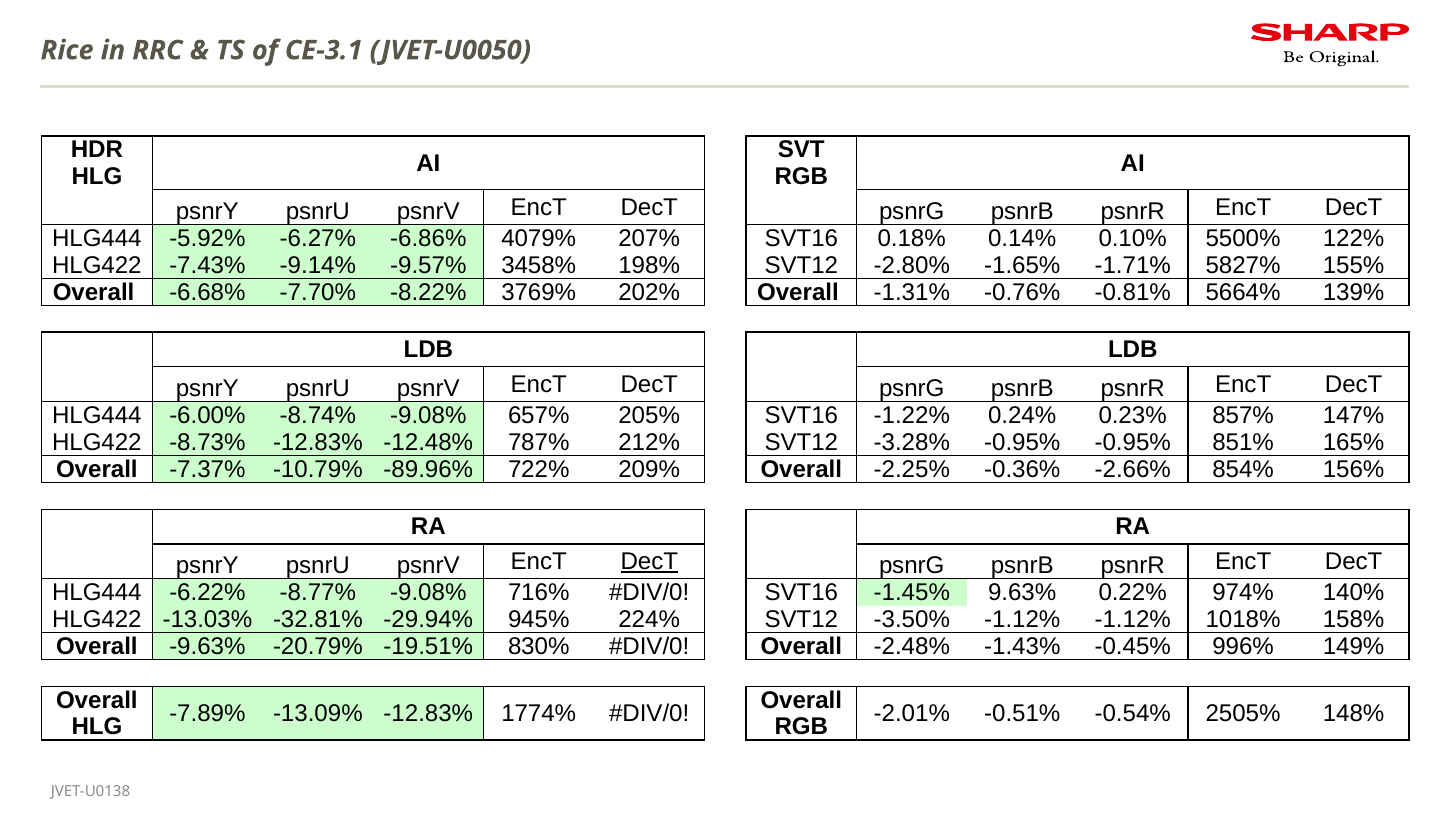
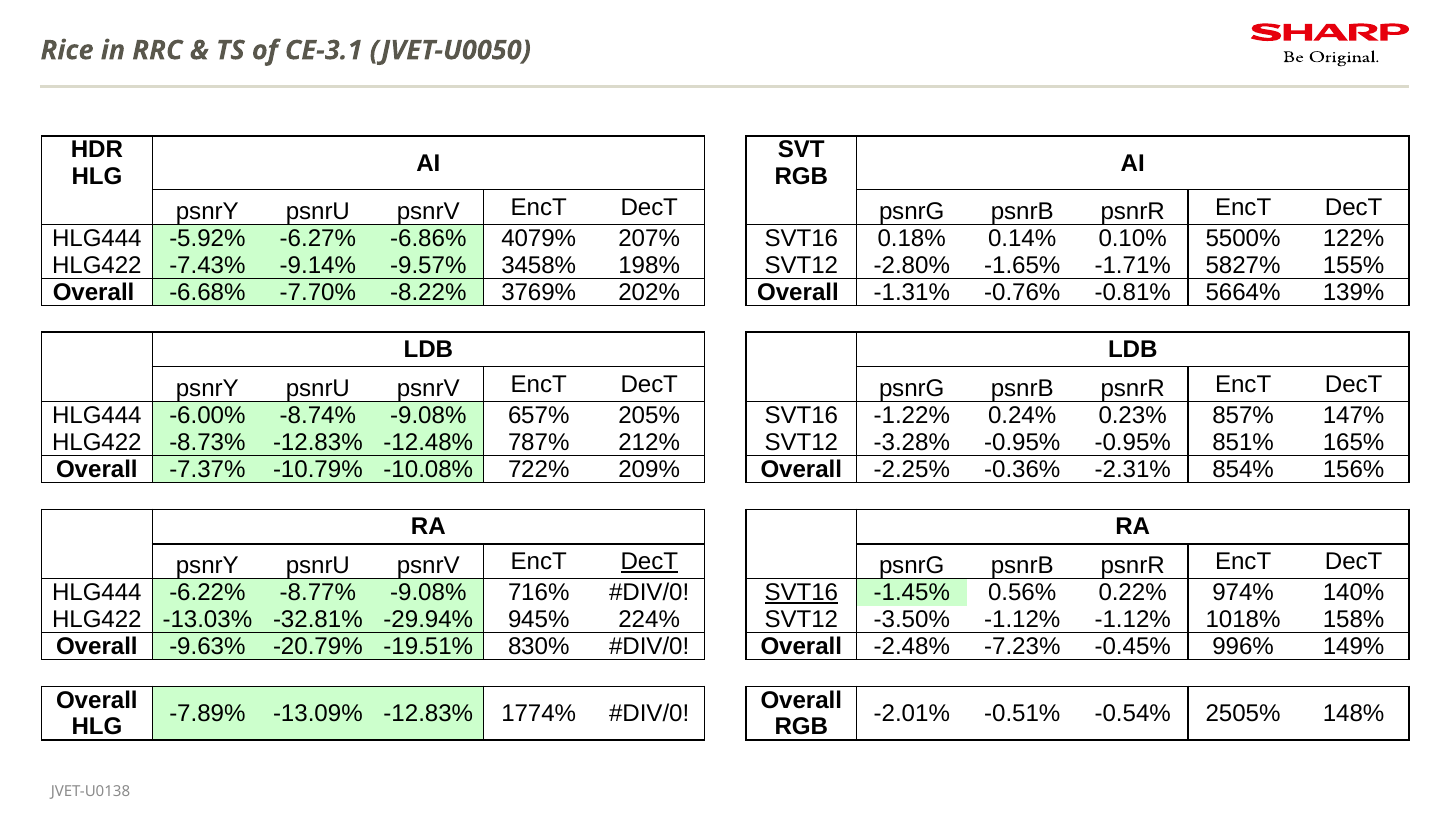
-89.96%: -89.96% -> -10.08% (428, 469)
-2.66%: -2.66% -> -2.31% (1133, 469)
SVT16 underline: none -> present (801, 593)
9.63%: 9.63% -> 0.56% (1022, 593)
-1.43%: -1.43% -> -7.23% (1022, 646)
